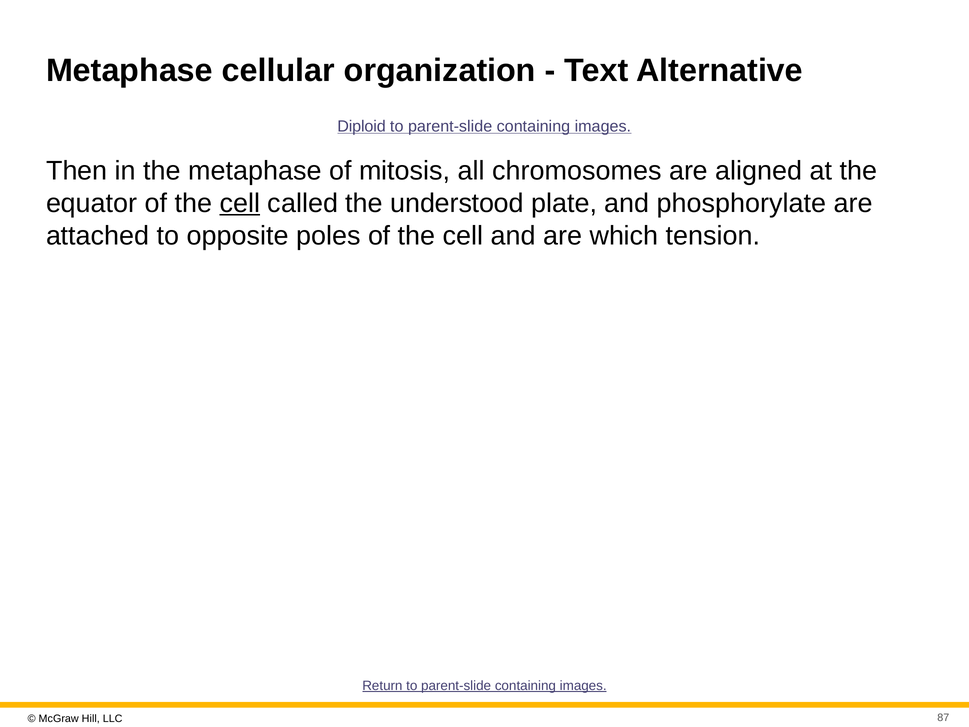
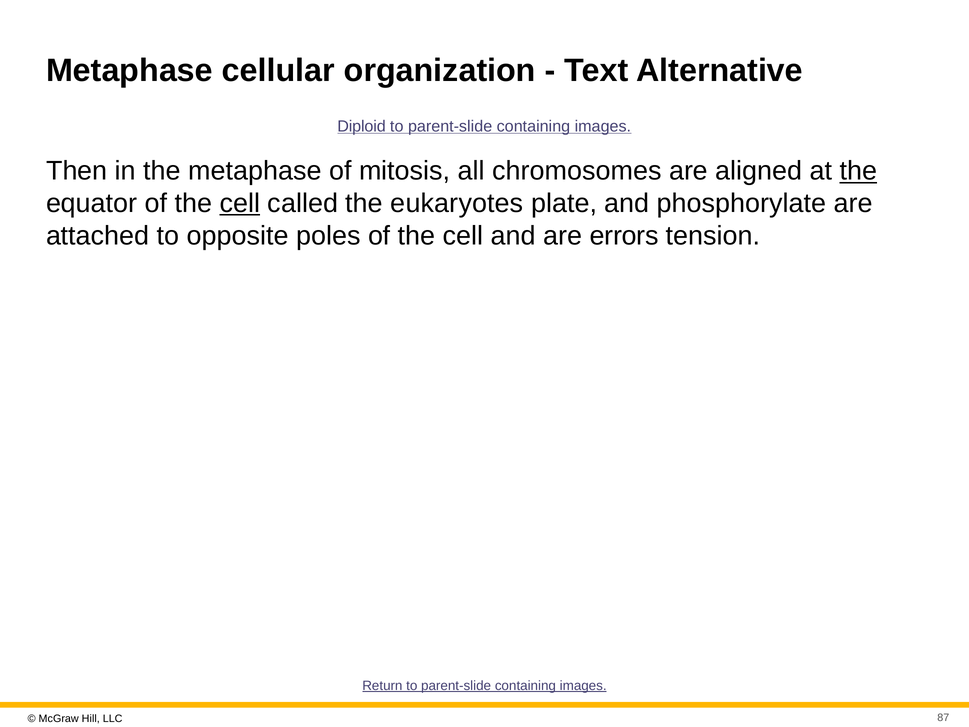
the underline: none -> present (858, 171)
understood: understood -> eukaryotes (457, 203)
which: which -> errors (624, 236)
